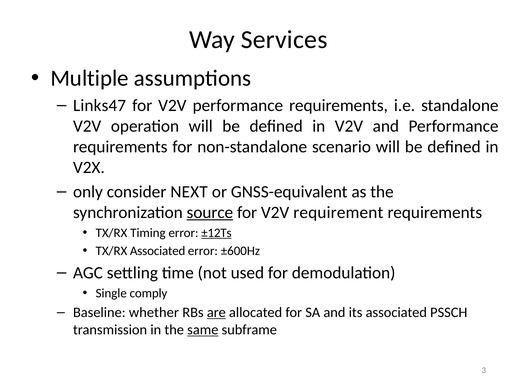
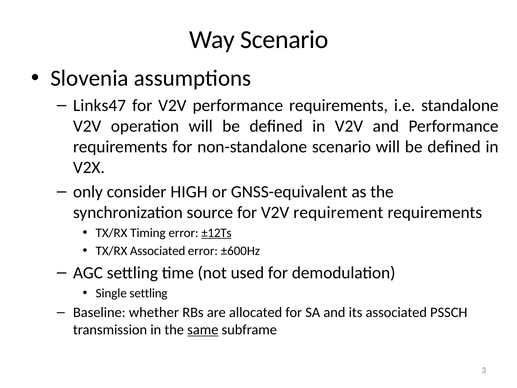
Way Services: Services -> Scenario (284, 40)
Multiple: Multiple -> Slovenia (90, 78)
NEXT: NEXT -> HIGH (189, 192)
source underline: present -> none (210, 212)
Single comply: comply -> settling (148, 293)
are underline: present -> none (216, 312)
